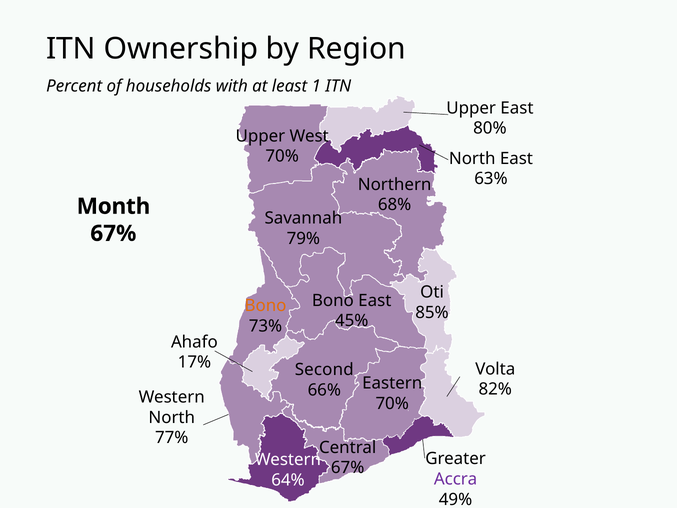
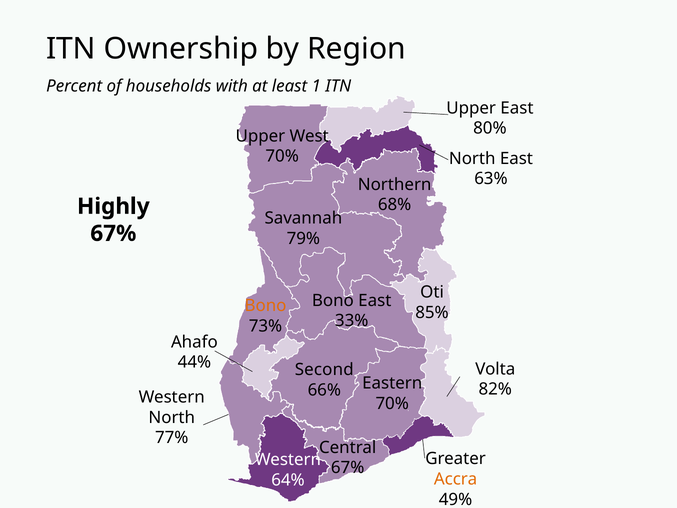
Month: Month -> Highly (113, 206)
45%: 45% -> 33% (352, 321)
17%: 17% -> 44% (194, 362)
Accra colour: purple -> orange (456, 479)
